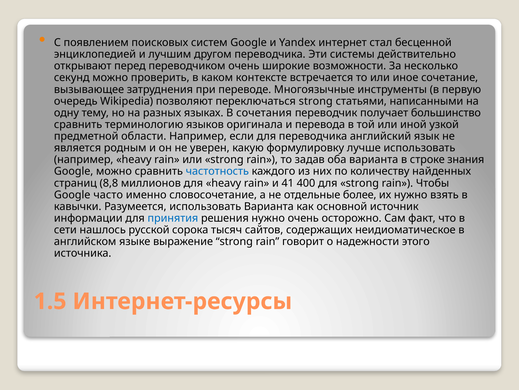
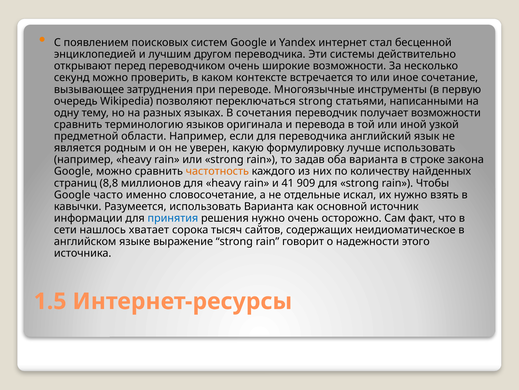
получает большинство: большинство -> возможности (446, 113)
знания: знания -> закона (466, 159)
частотность colour: blue -> orange (217, 171)
400: 400 -> 909 (306, 183)
более: более -> искал (360, 194)
русской: русской -> хватает (149, 230)
